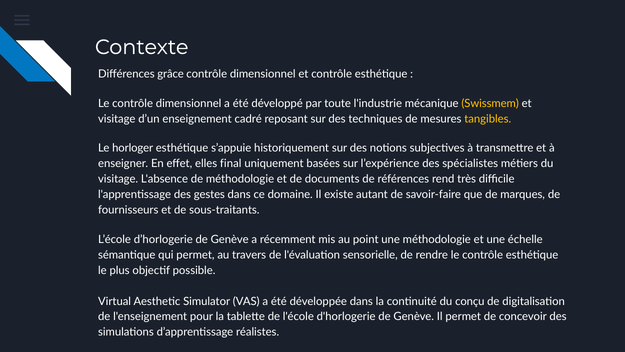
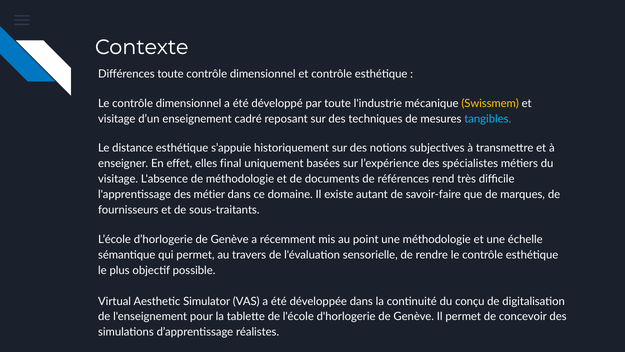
Différences grâce: grâce -> toute (171, 74)
tangibles colour: yellow -> light blue (488, 119)
horloger: horloger -> distance (133, 148)
gestes: gestes -> métier (209, 194)
